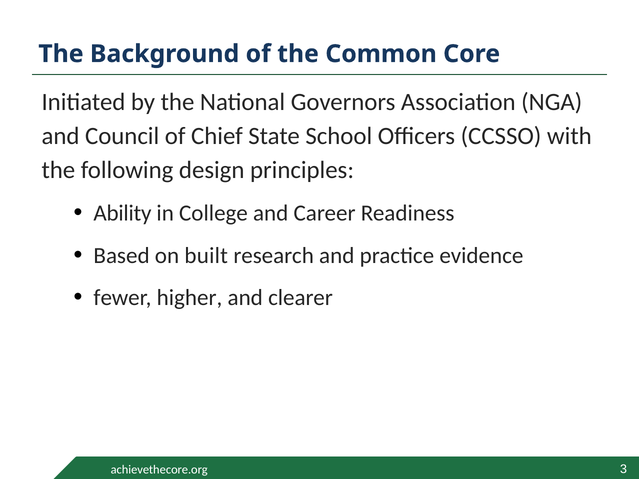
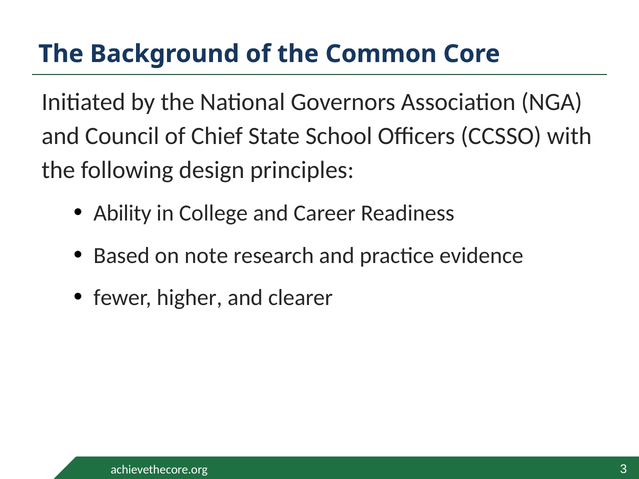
built: built -> note (206, 256)
